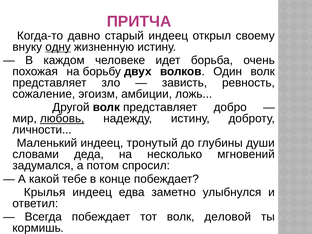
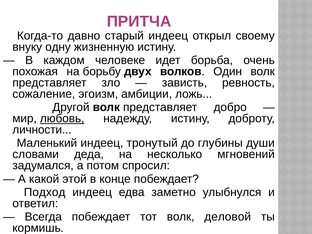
одну underline: present -> none (58, 47)
тебе: тебе -> этой (75, 179)
Крылья: Крылья -> Подход (45, 192)
